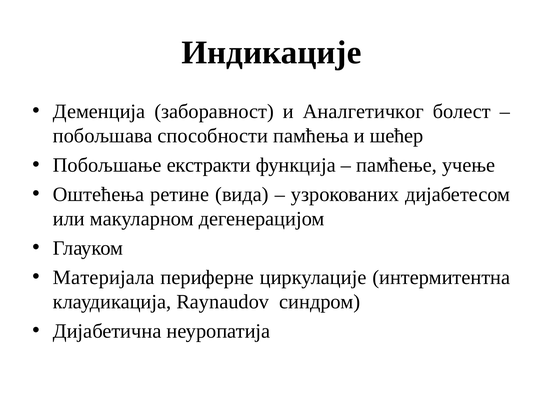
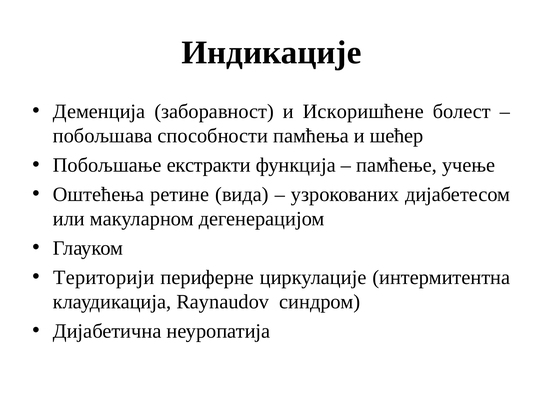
Аналгетичког: Аналгетичког -> Искоришћене (363, 111)
Материјала: Материјала -> Територији (104, 277)
